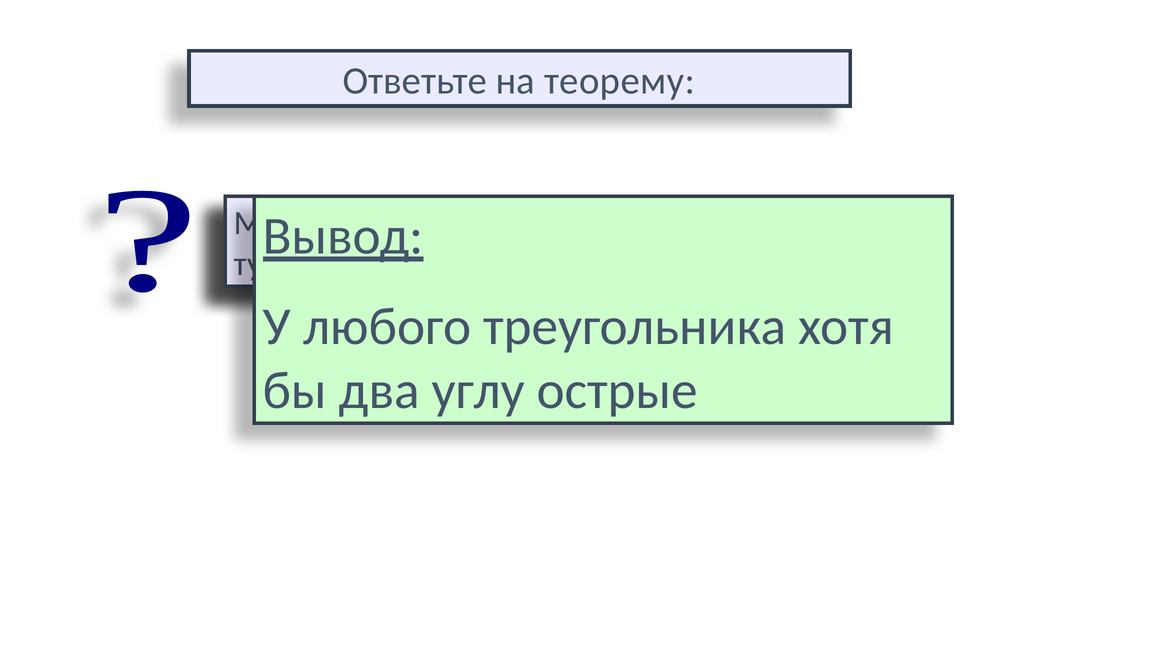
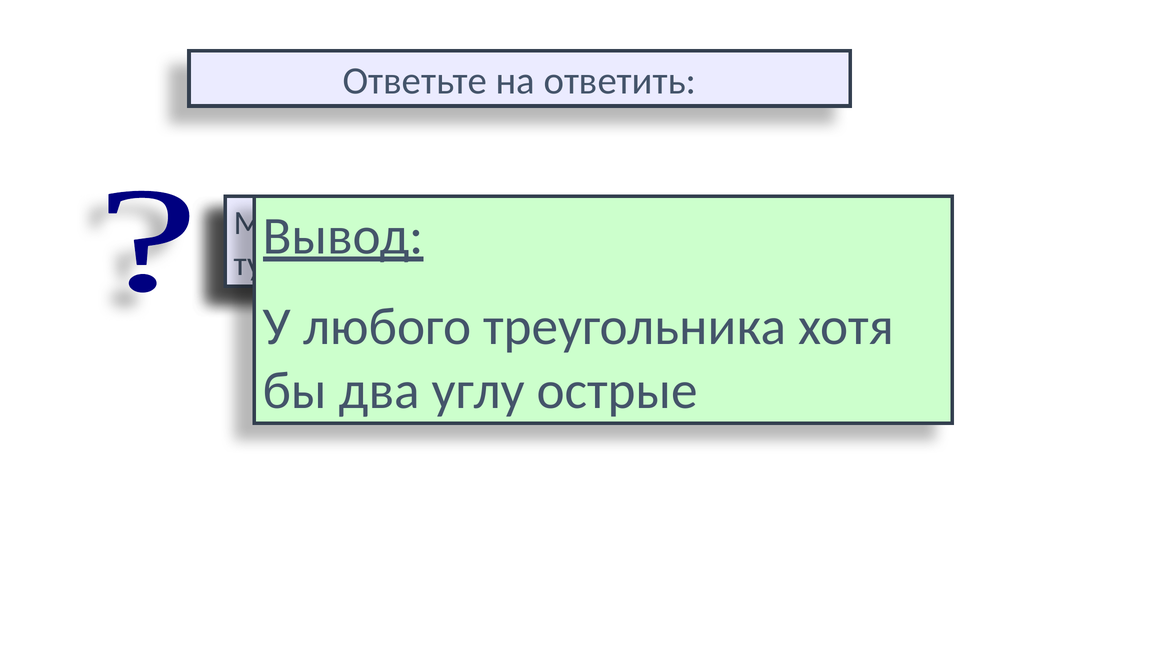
теорему: теорему -> ответить (620, 81)
